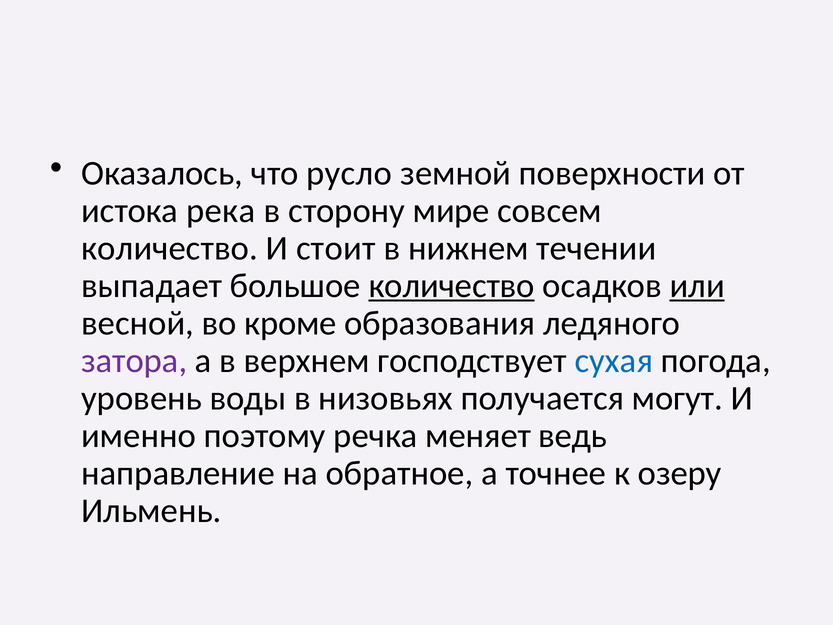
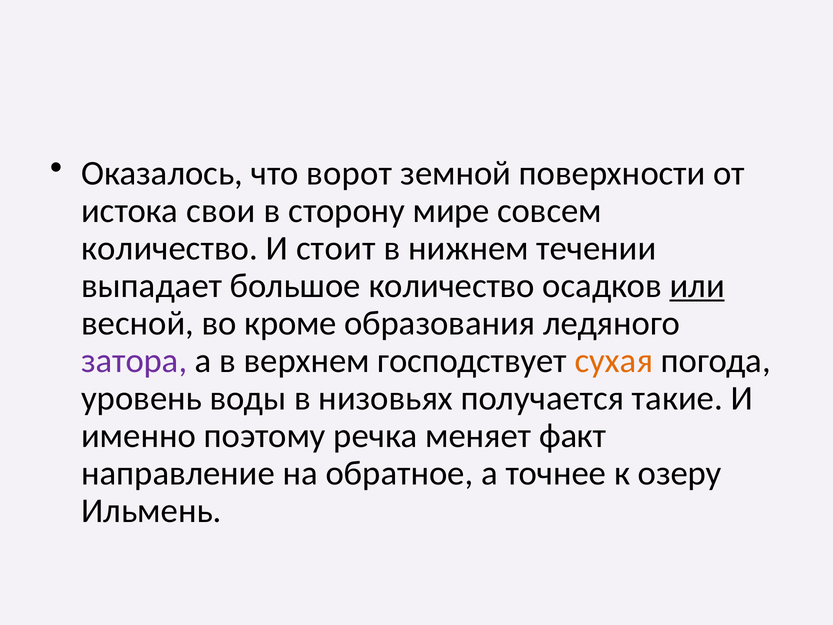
русло: русло -> ворот (349, 173)
река: река -> свои (221, 211)
количество underline: present -> none (452, 286)
сухая colour: blue -> orange (614, 361)
могут: могут -> такие (677, 398)
ведь: ведь -> факт (573, 436)
